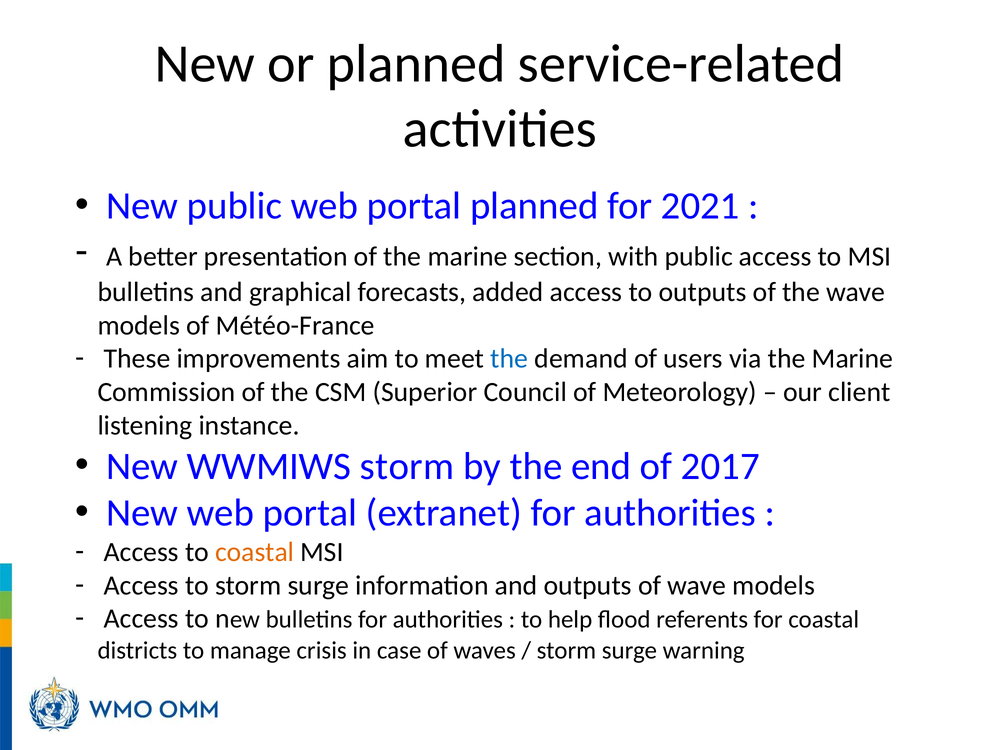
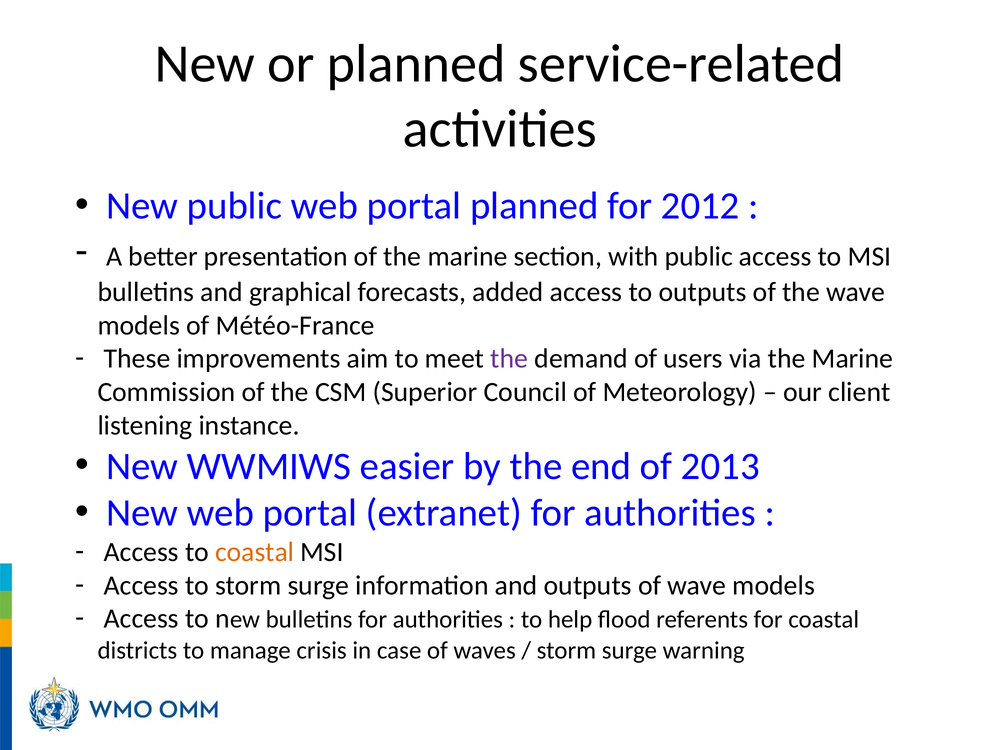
2021: 2021 -> 2012 (700, 206)
the colour: blue -> purple (509, 359)
WWMIWS storm: storm -> easier (407, 466)
2017: 2017 -> 2013 (720, 466)
